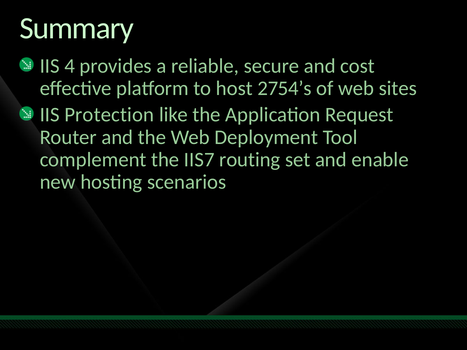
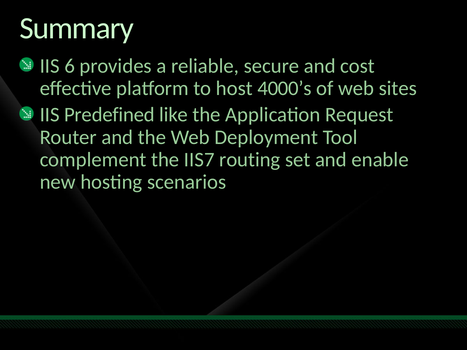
4: 4 -> 6 (70, 66)
2754’s: 2754’s -> 4000’s (285, 88)
Protection: Protection -> Predefined (109, 115)
